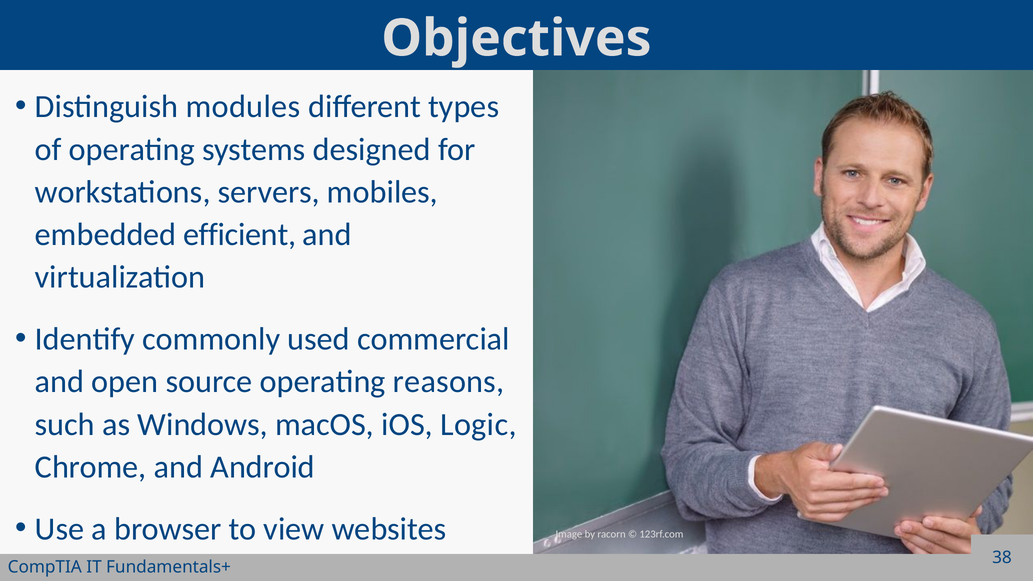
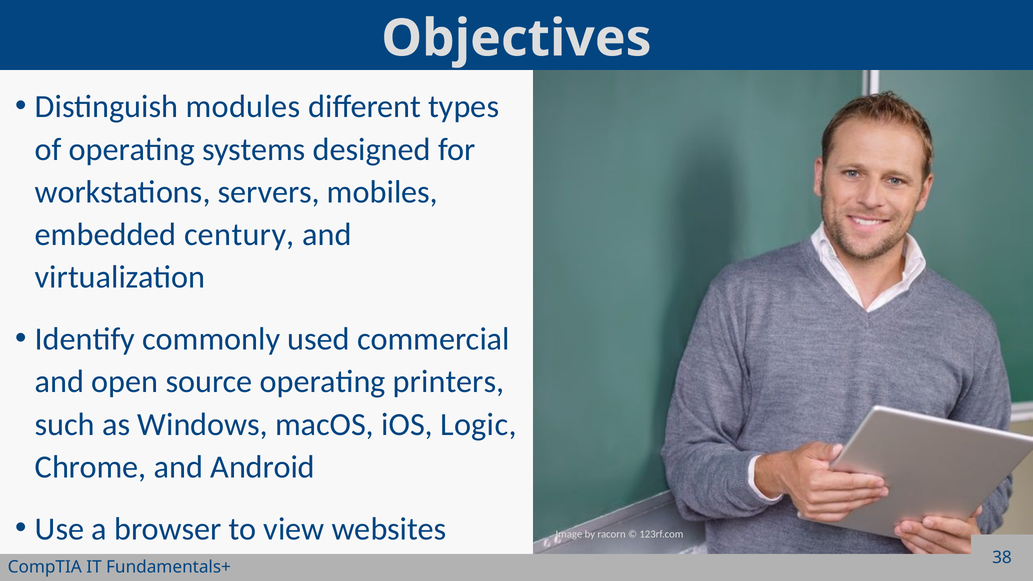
efficient: efficient -> century (239, 235)
reasons: reasons -> printers (449, 382)
